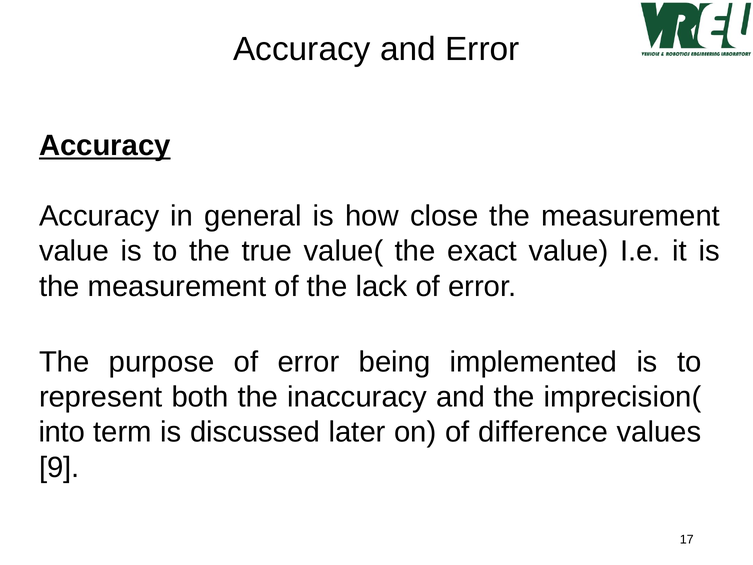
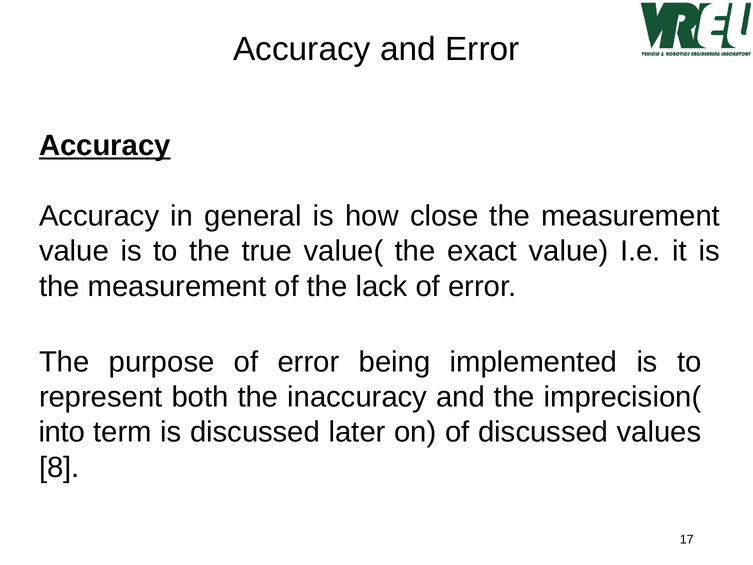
of difference: difference -> discussed (543, 432)
9: 9 -> 8 (59, 467)
